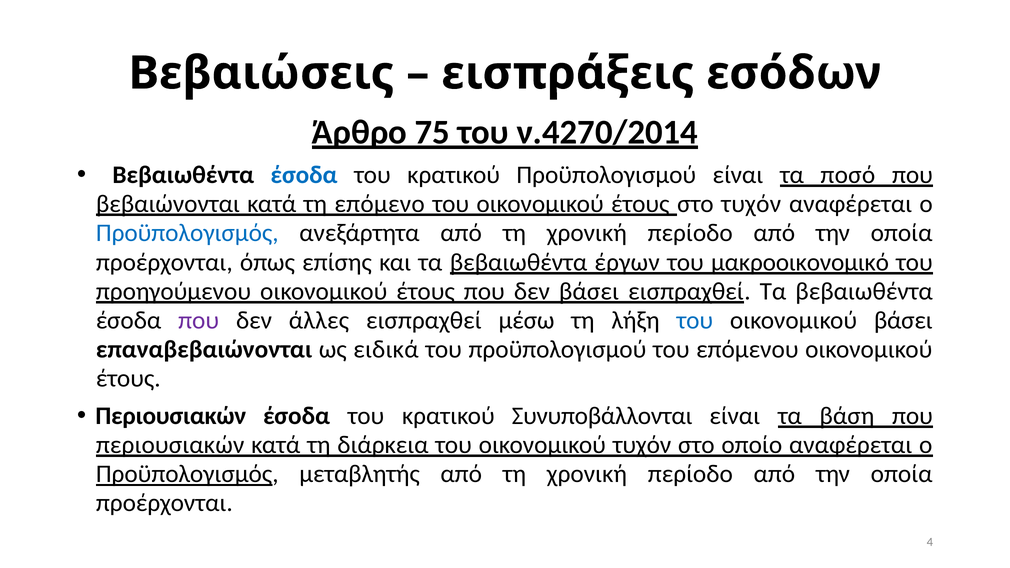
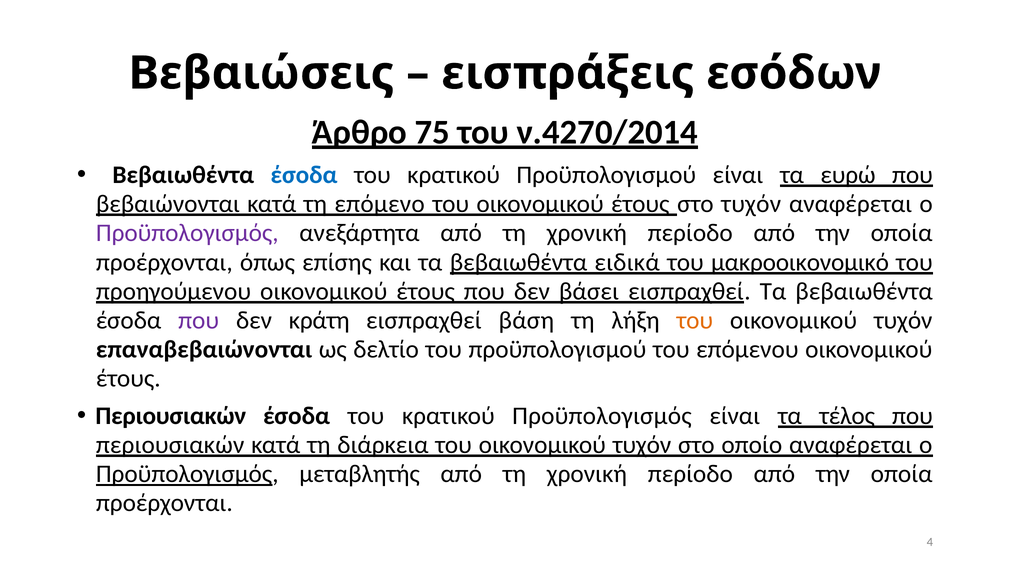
ποσό: ποσό -> ευρώ (848, 175)
Προϋπολογισμός colour: blue -> purple (187, 233)
έργων: έργων -> ειδικά (627, 262)
άλλες: άλλες -> κράτη (319, 320)
μέσω: μέσω -> βάση (526, 320)
του colour: blue -> orange (695, 320)
βάσει: βάσει -> τυχόν (903, 320)
ειδικά: ειδικά -> δελτίο (386, 349)
κρατικού Συνυποβάλλονται: Συνυποβάλλονται -> Προϋπολογισμός (602, 416)
βάση: βάση -> τέλος (847, 416)
